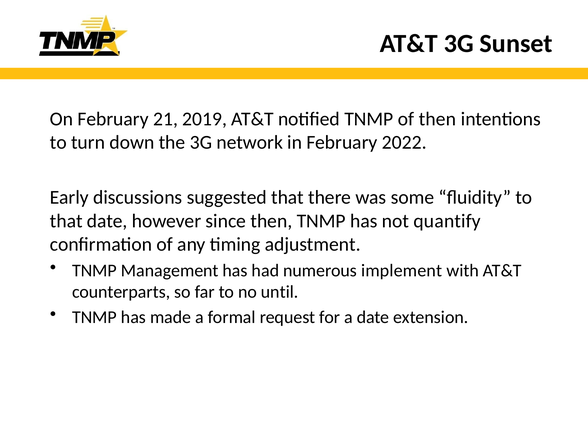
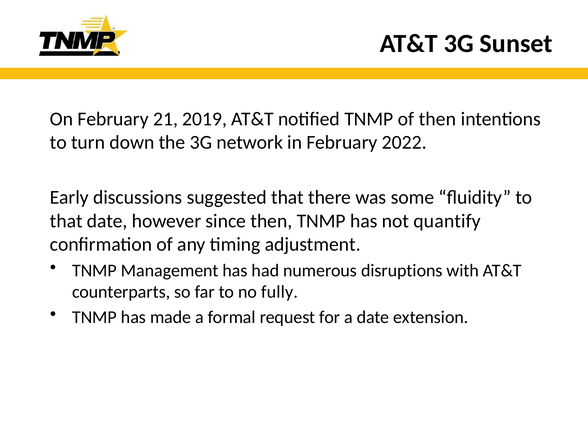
implement: implement -> disruptions (402, 270)
until: until -> fully (280, 292)
